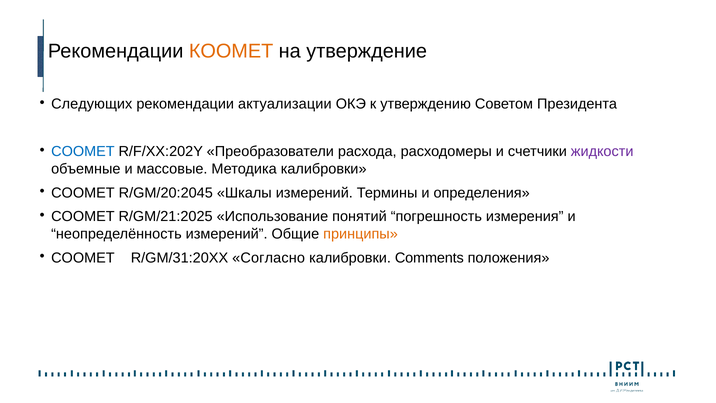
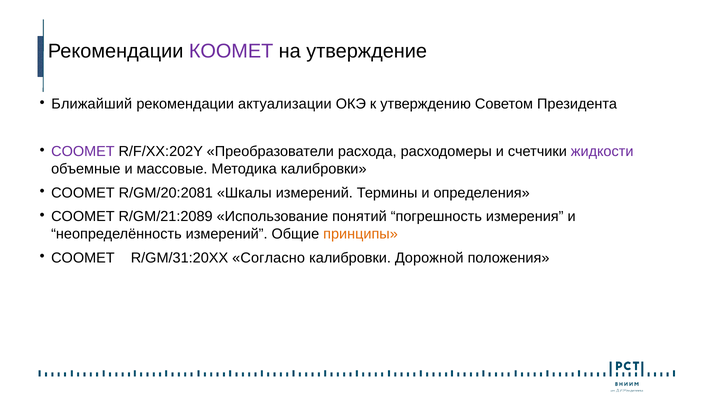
КООМЕТ colour: orange -> purple (231, 51)
Следующих: Следующих -> Ближайший (92, 104)
CОOMET colour: blue -> purple (83, 151)
R/GM/20:2045: R/GM/20:2045 -> R/GM/20:2081 (166, 193)
R/GM/21:2025: R/GM/21:2025 -> R/GM/21:2089 (166, 216)
Comments: Comments -> Дорожной (429, 258)
